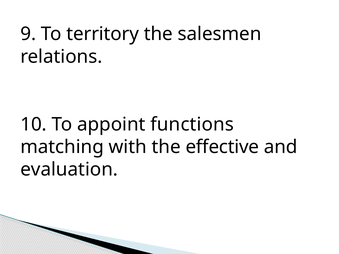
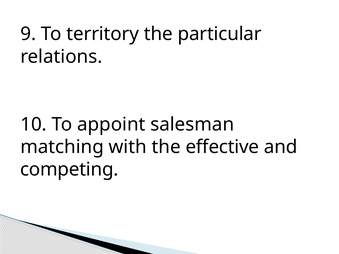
salesmen: salesmen -> particular (220, 34)
functions: functions -> salesman (192, 124)
evaluation: evaluation -> competing (69, 170)
